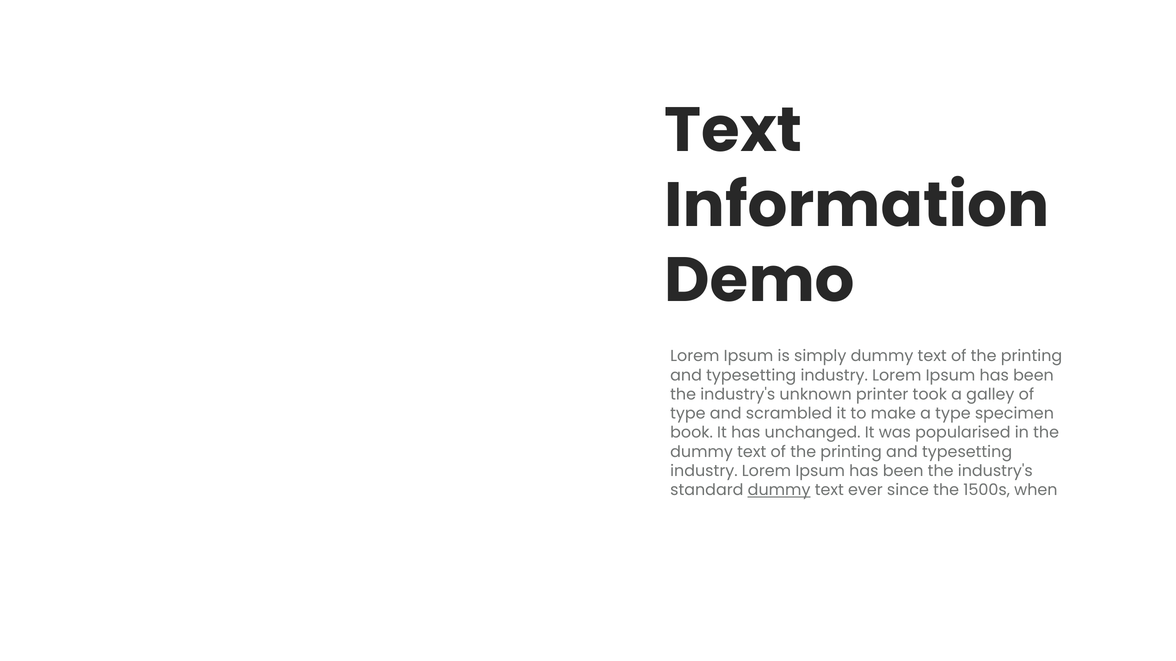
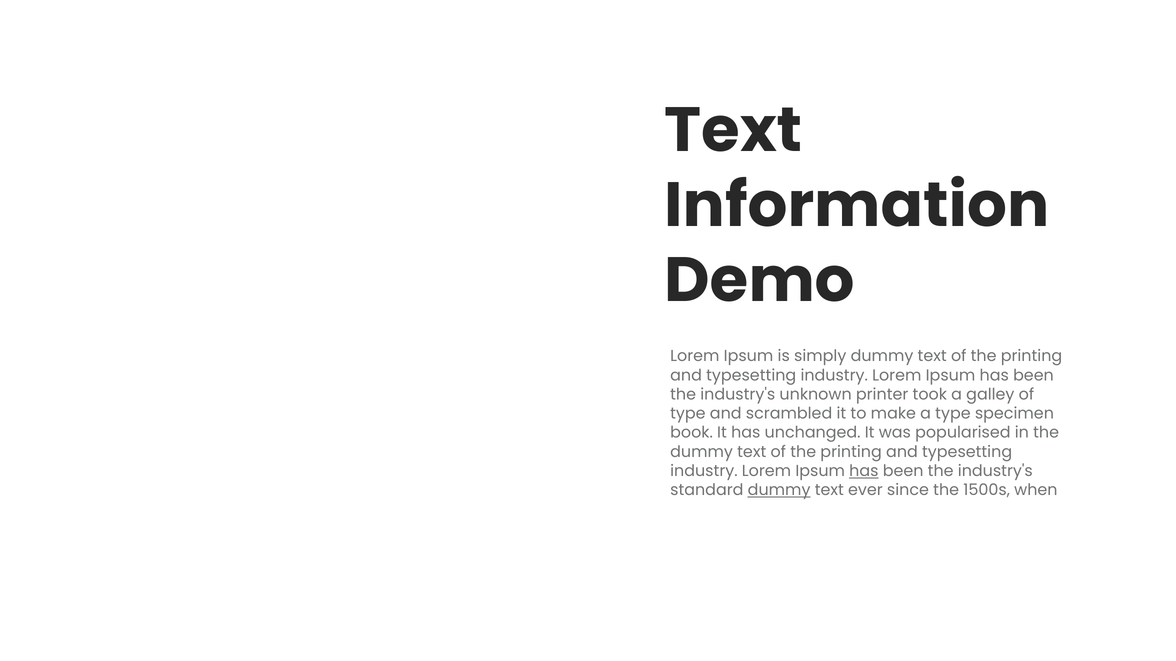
has underline: none -> present (864, 471)
